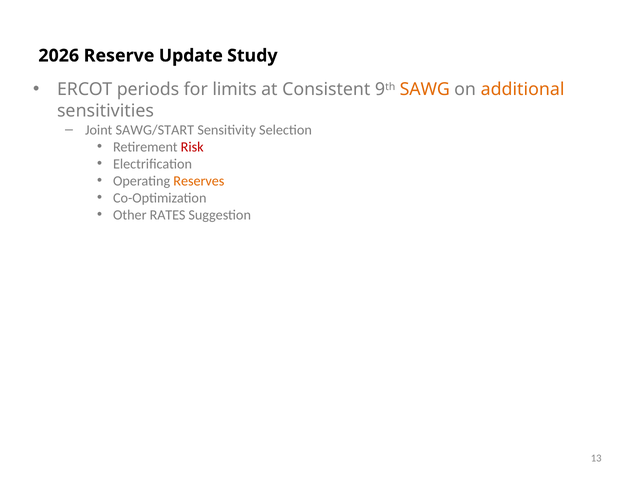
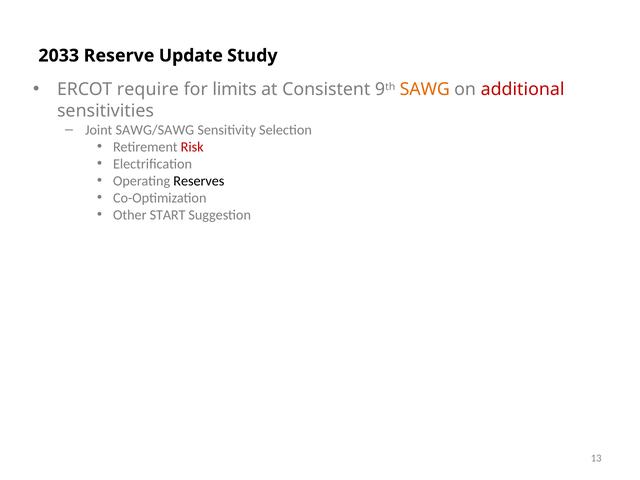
2026: 2026 -> 2033 (59, 56)
periods: periods -> require (148, 90)
additional colour: orange -> red (523, 90)
SAWG/START: SAWG/START -> SAWG/SAWG (155, 130)
Reserves colour: orange -> black (199, 181)
RATES: RATES -> START (168, 215)
